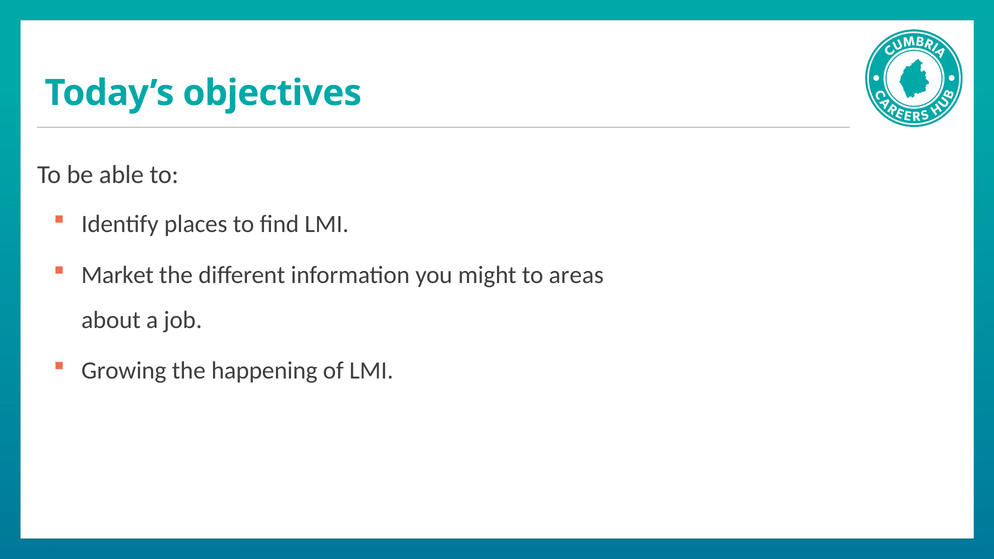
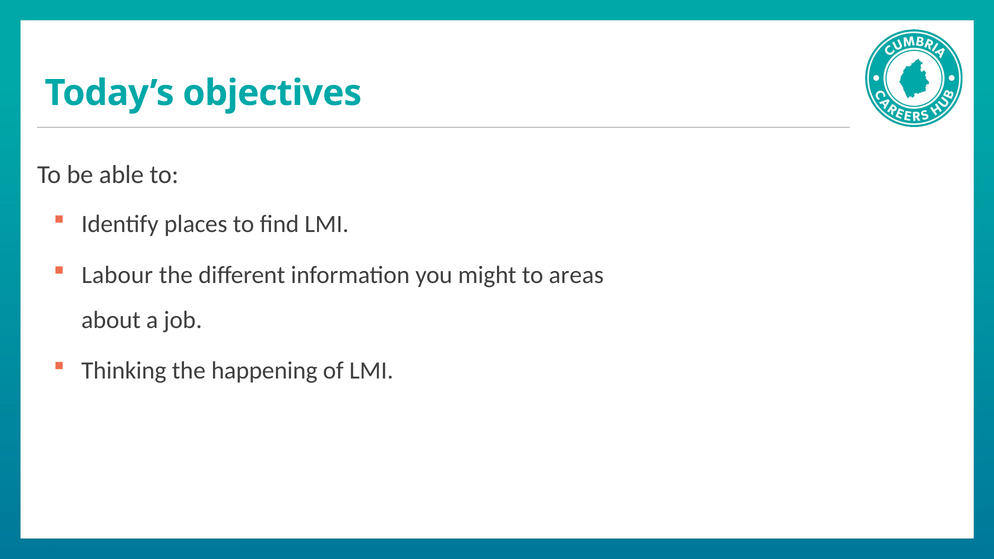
Market: Market -> Labour (117, 275)
Growing: Growing -> Thinking (124, 371)
